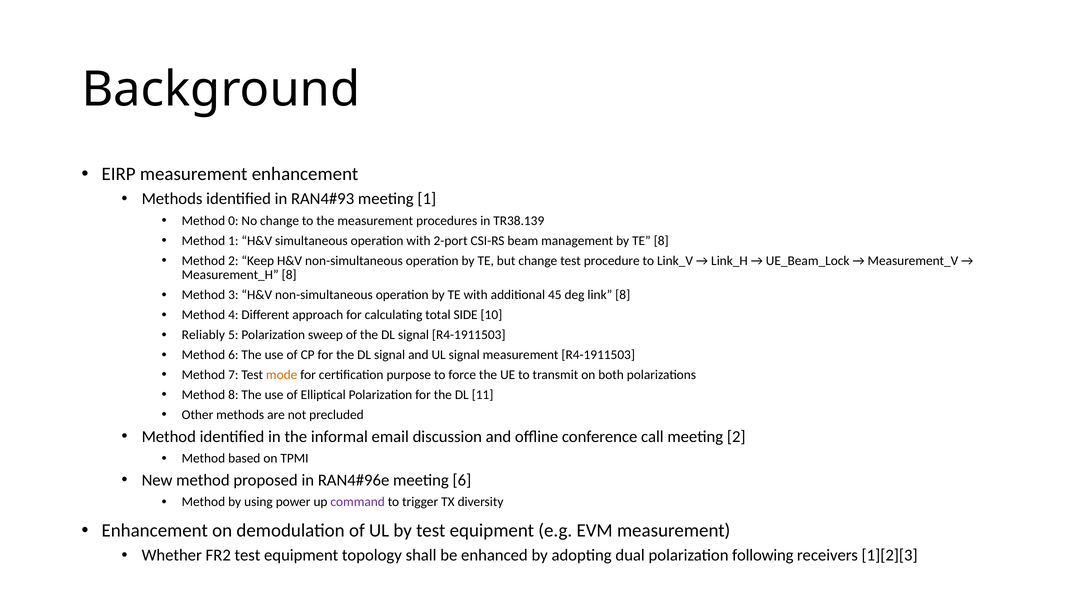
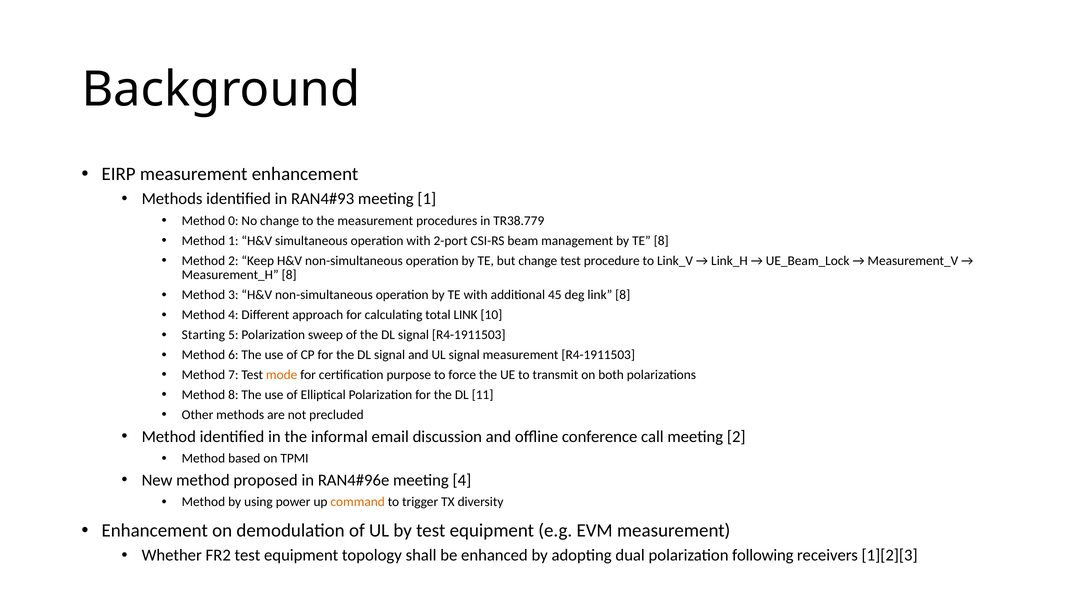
TR38.139: TR38.139 -> TR38.779 (519, 221)
total SIDE: SIDE -> LINK (466, 315)
Reliably: Reliably -> Starting (203, 335)
meeting 6: 6 -> 4 (462, 480)
command colour: purple -> orange (358, 502)
